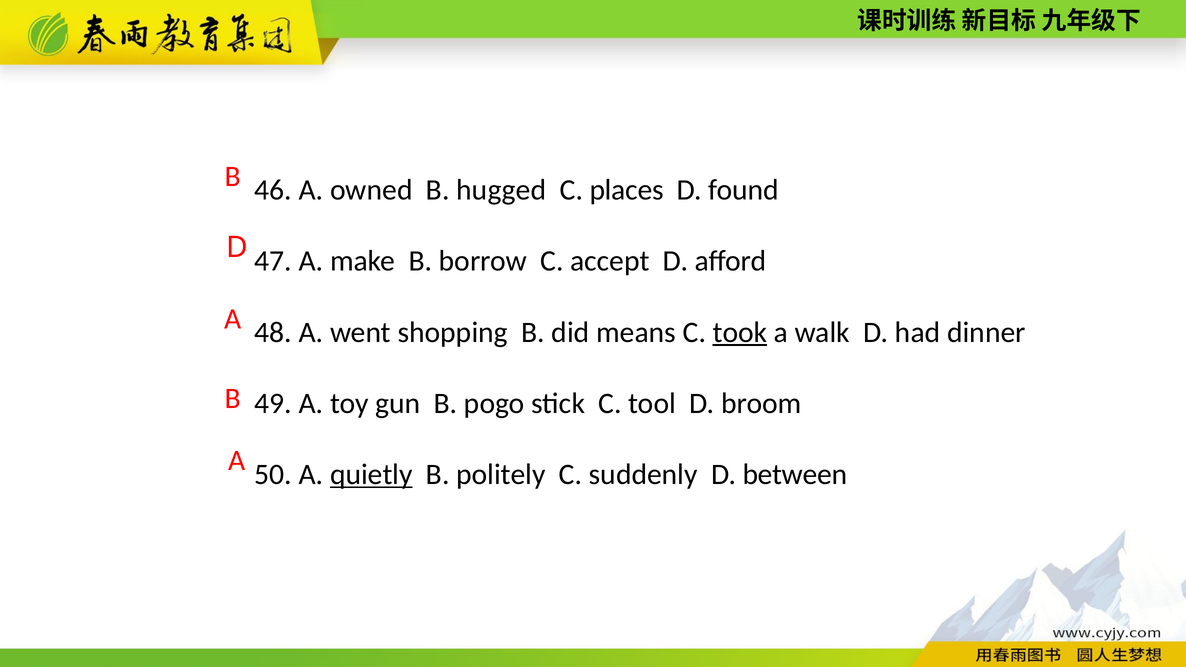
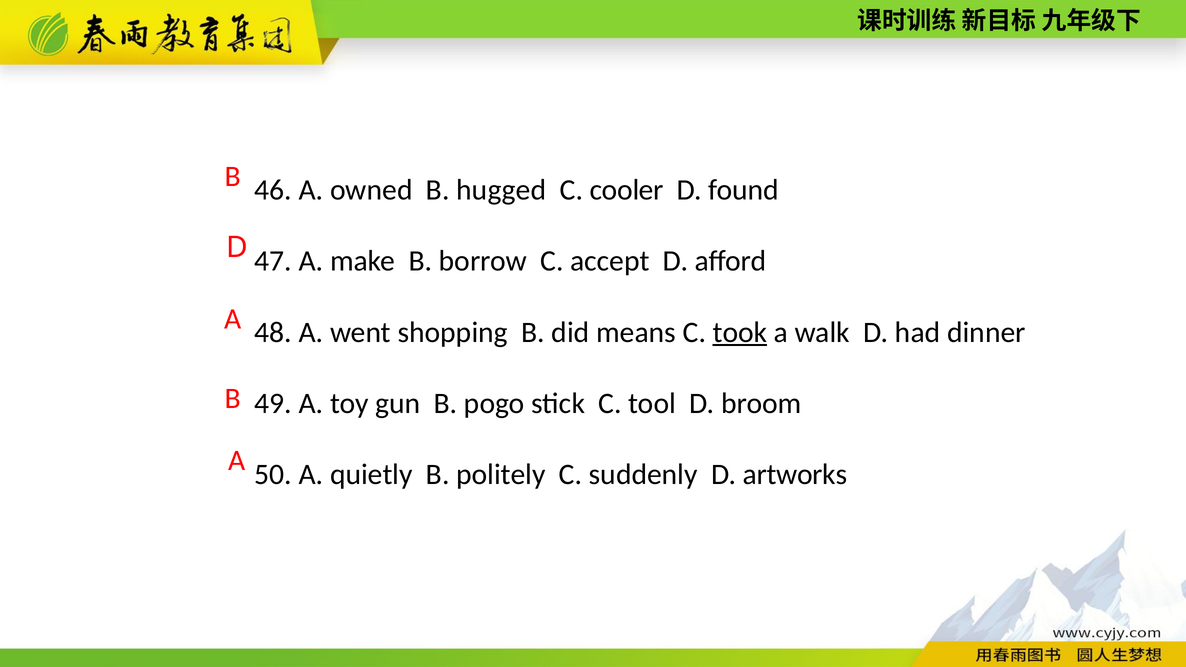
places: places -> cooler (627, 190)
quietly underline: present -> none (371, 475)
between: between -> artworks (795, 475)
